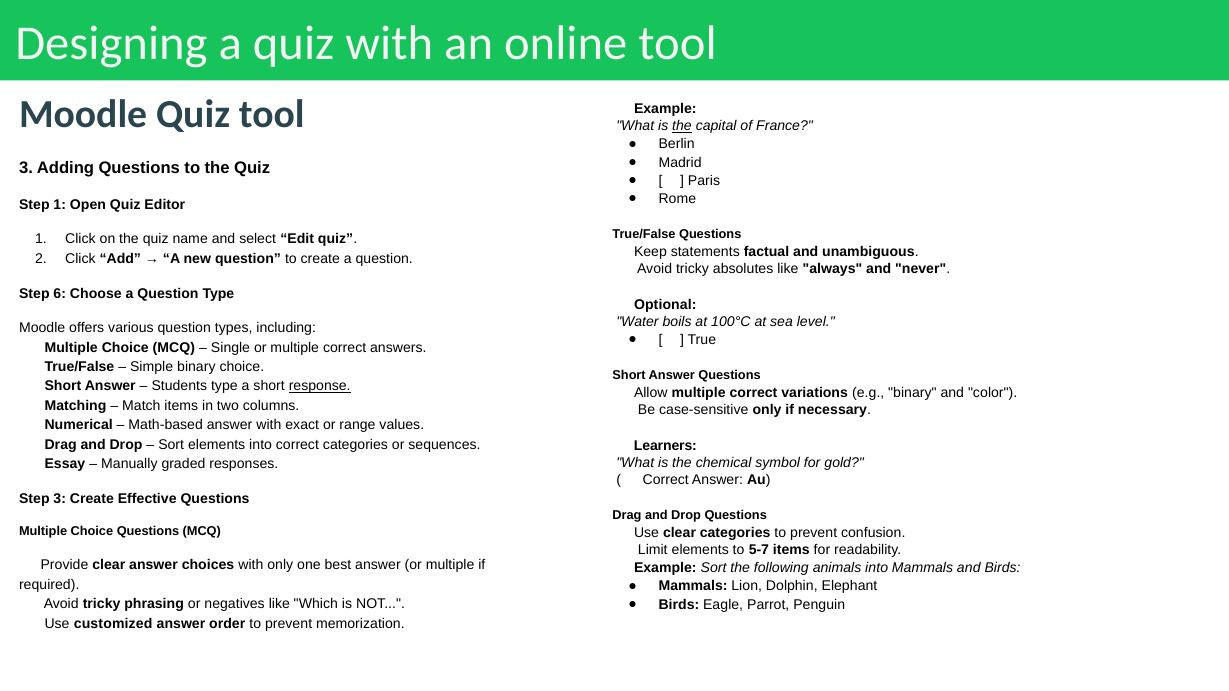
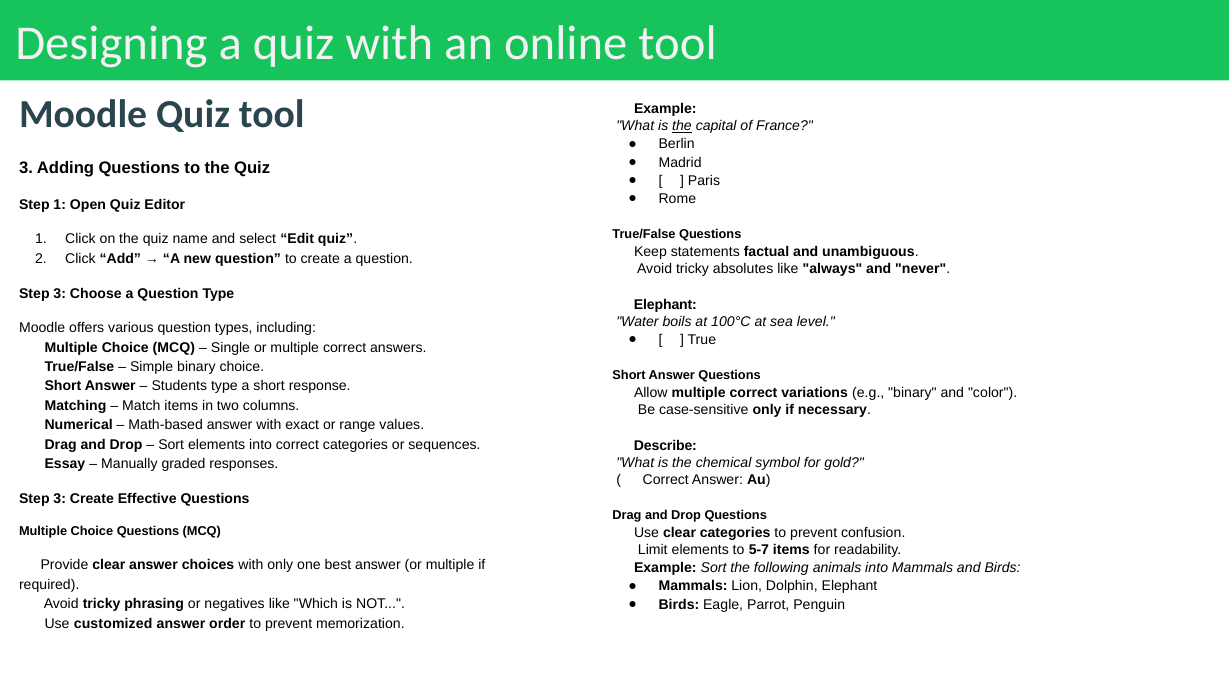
6: 6 -> 3 (60, 294)
Optional: Optional -> Elephant (665, 305)
response underline: present -> none (320, 387)
Learners: Learners -> Describe (665, 446)
